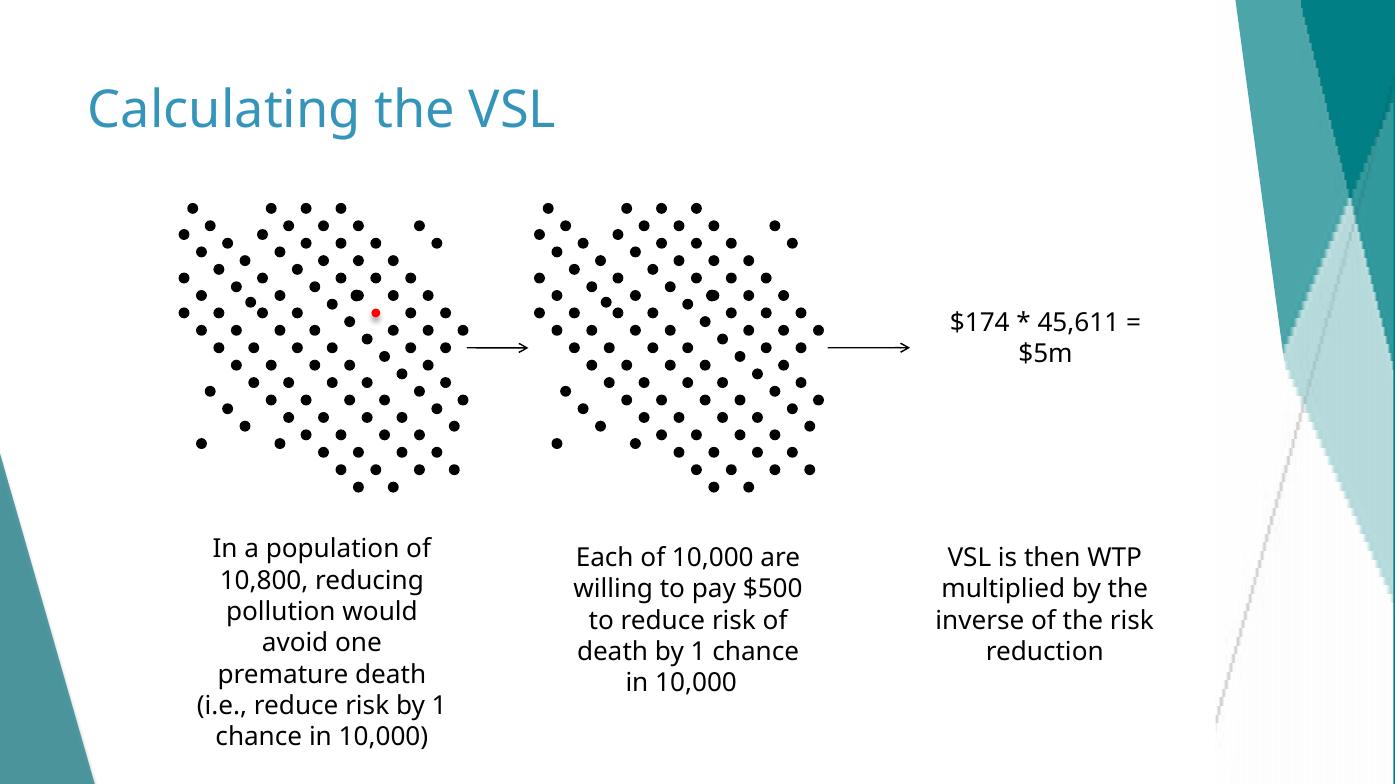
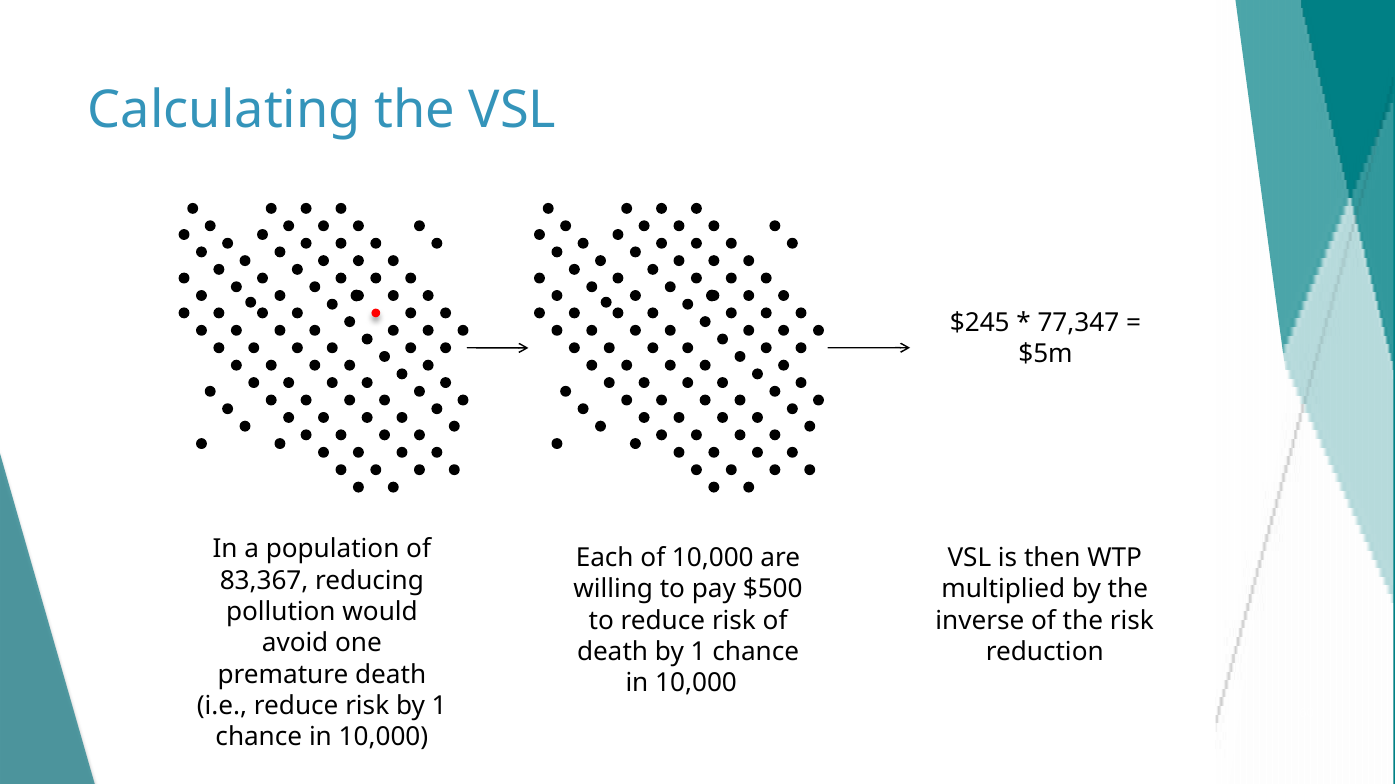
$174: $174 -> $245 (980, 323)
45,611: 45,611 -> 77,347 (1078, 323)
10,800: 10,800 -> 83,367 (264, 581)
